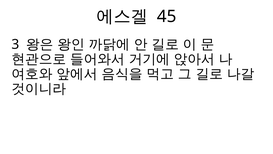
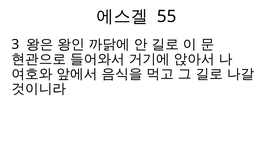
45: 45 -> 55 (167, 16)
